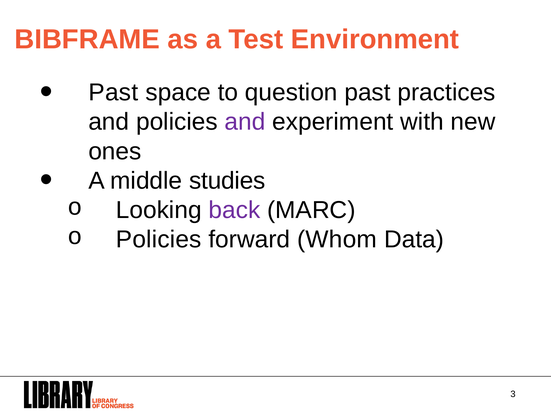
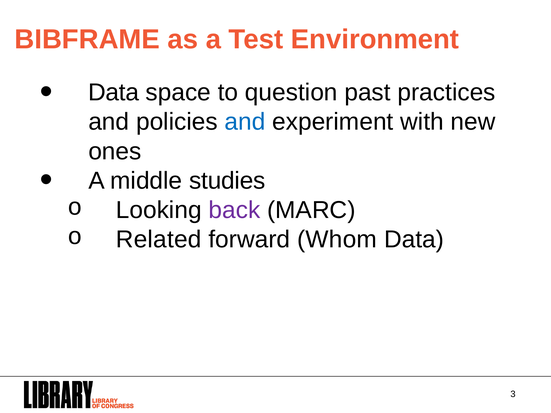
Past: Past -> Data (114, 93)
and colour: purple -> blue (245, 122)
Policies: Policies -> Related (159, 240)
